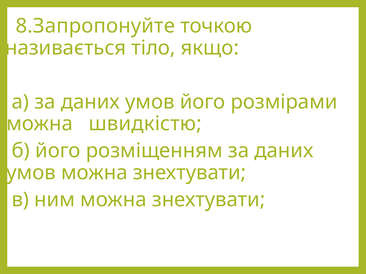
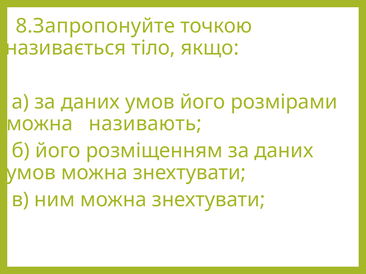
швидкістю: швидкістю -> називають (145, 124)
